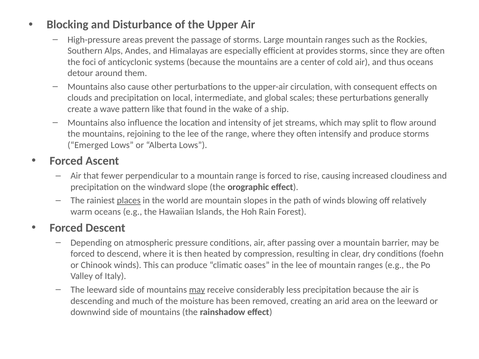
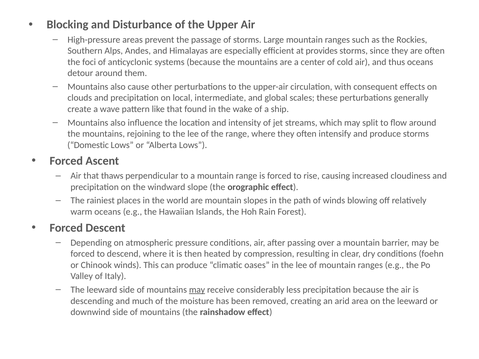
Emerged: Emerged -> Domestic (88, 145)
fewer: fewer -> thaws (112, 176)
places underline: present -> none (129, 201)
